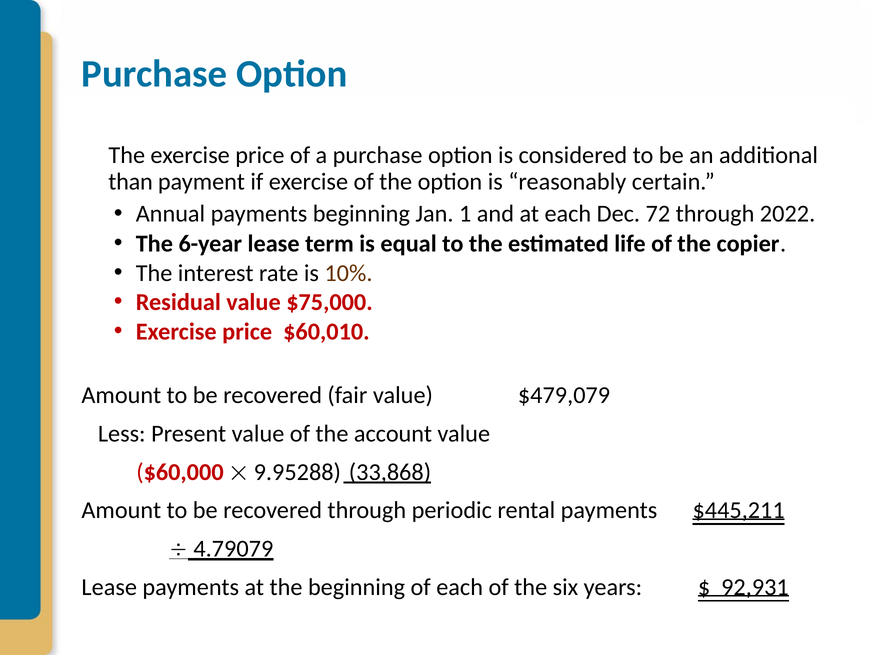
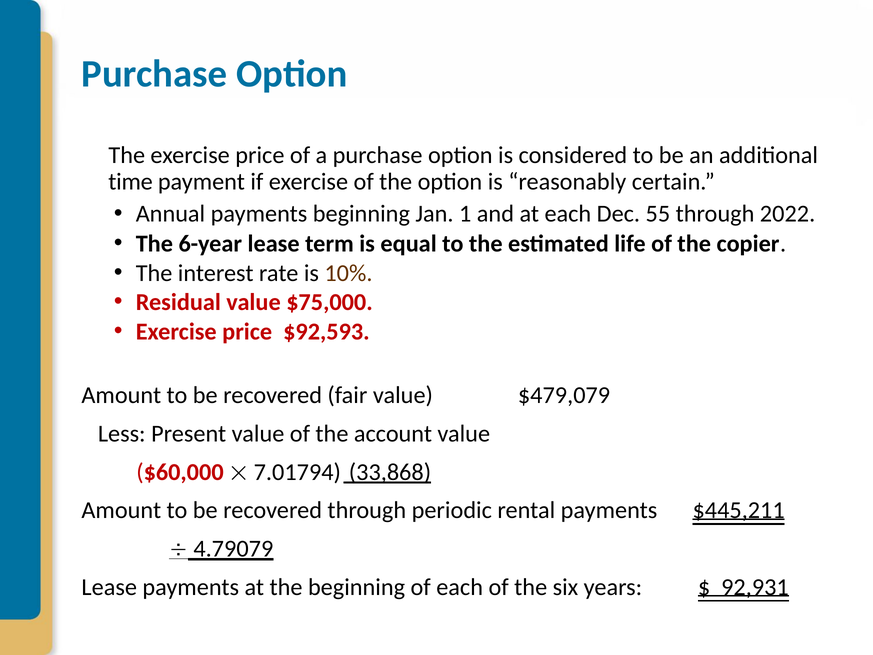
than: than -> time (131, 181)
72: 72 -> 55 (658, 214)
$60,010: $60,010 -> $92,593 (326, 332)
9.95288: 9.95288 -> 7.01794 (297, 472)
